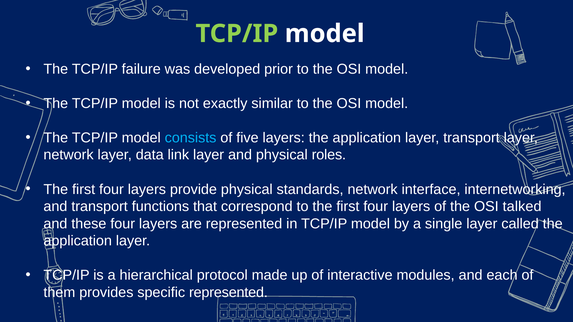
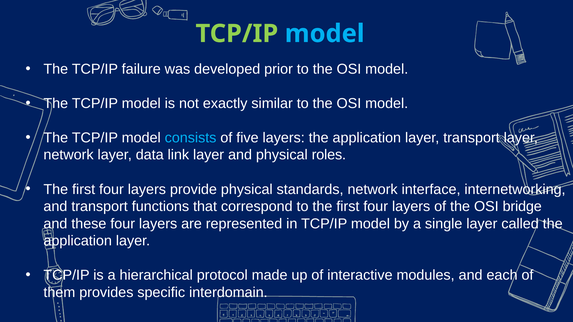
model colour: white -> light blue (325, 34)
talked: talked -> bridge (522, 207)
specific represented: represented -> interdomain (228, 293)
